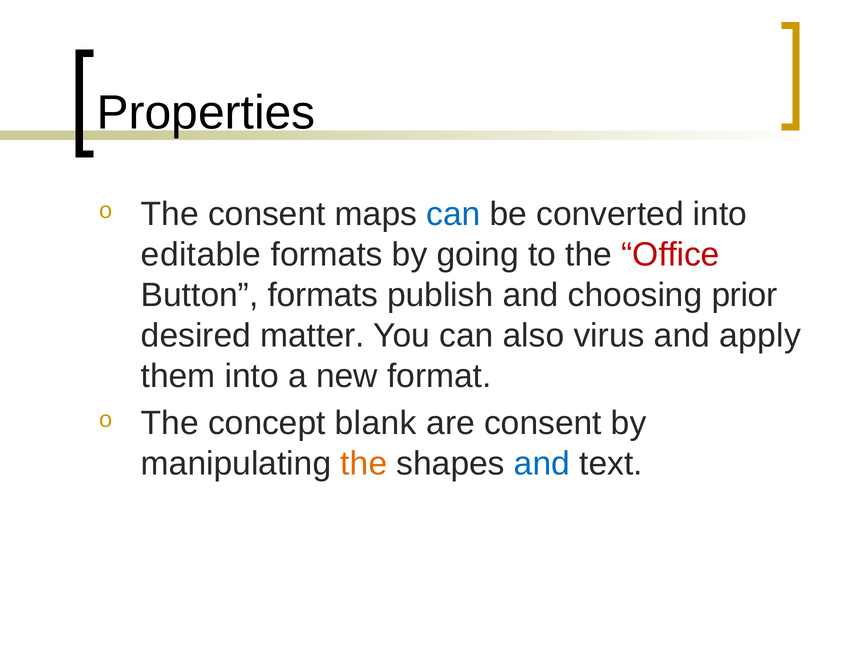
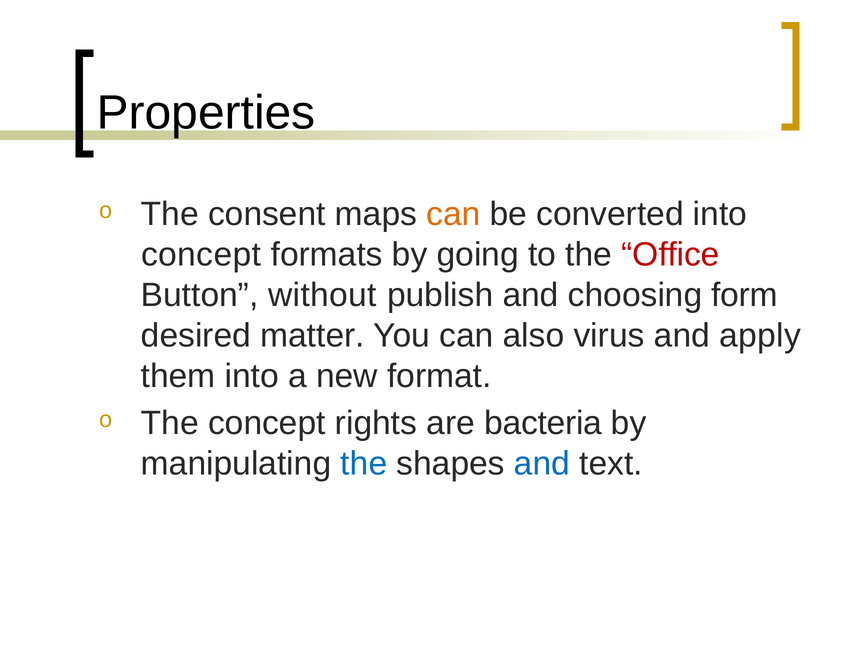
can colour: blue -> orange (453, 214)
editable: editable -> concept (201, 255)
Button formats: formats -> without (323, 295)
prior: prior -> form (744, 295)
blank: blank -> rights (376, 423)
are consent: consent -> bacteria (543, 423)
the colour: orange -> blue (364, 463)
